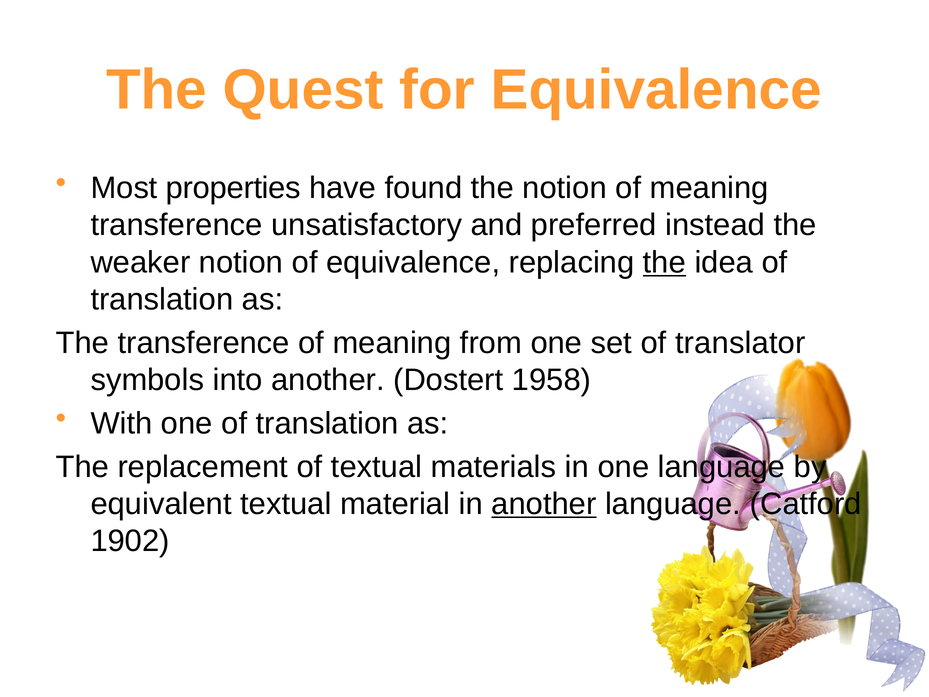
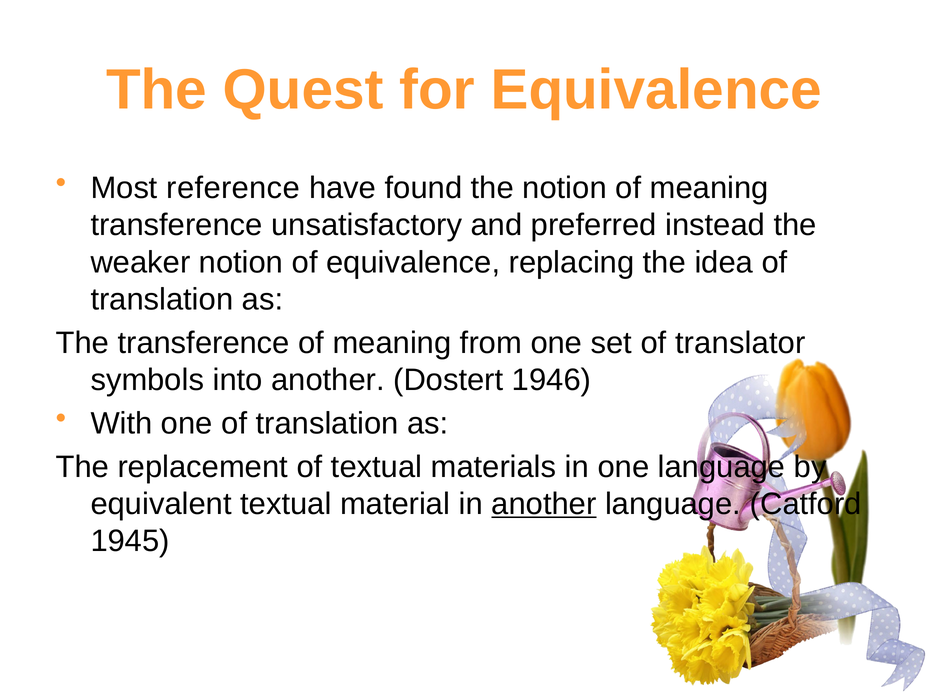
properties: properties -> reference (233, 188)
the underline: present -> none (664, 262)
1958: 1958 -> 1946 (552, 380)
1902: 1902 -> 1945 (130, 541)
